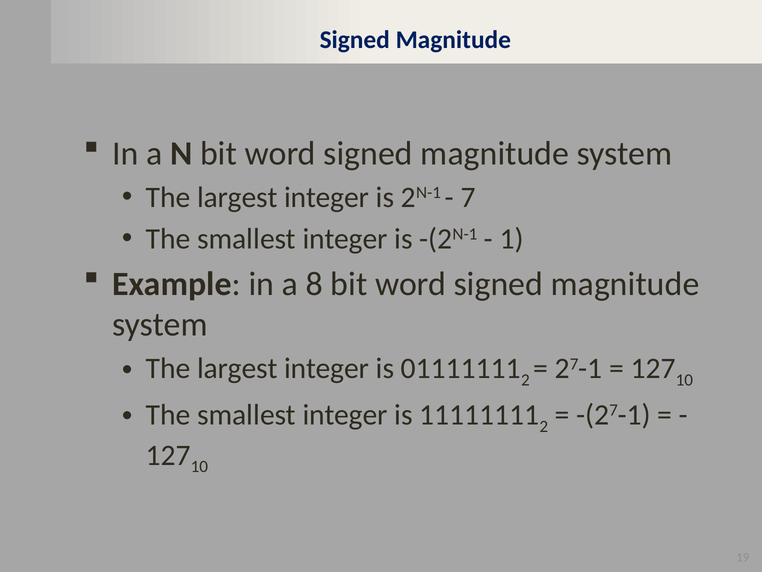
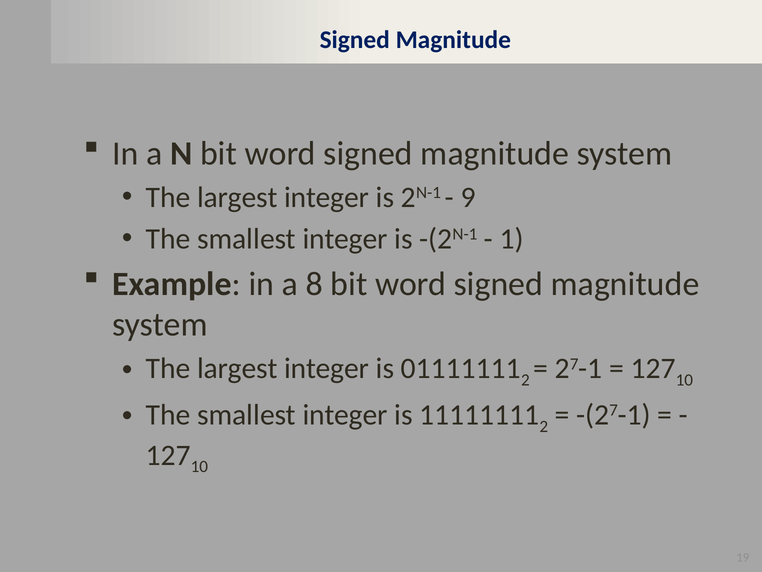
7: 7 -> 9 (468, 197)
